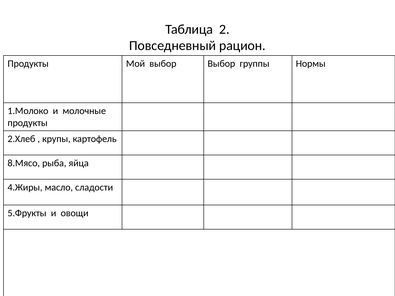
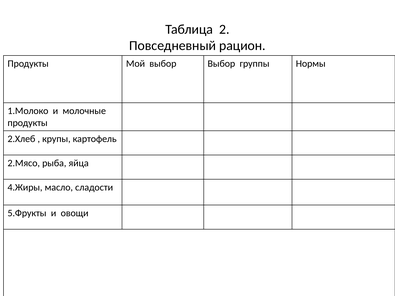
8.Мясо: 8.Мясо -> 2.Мясо (24, 163)
